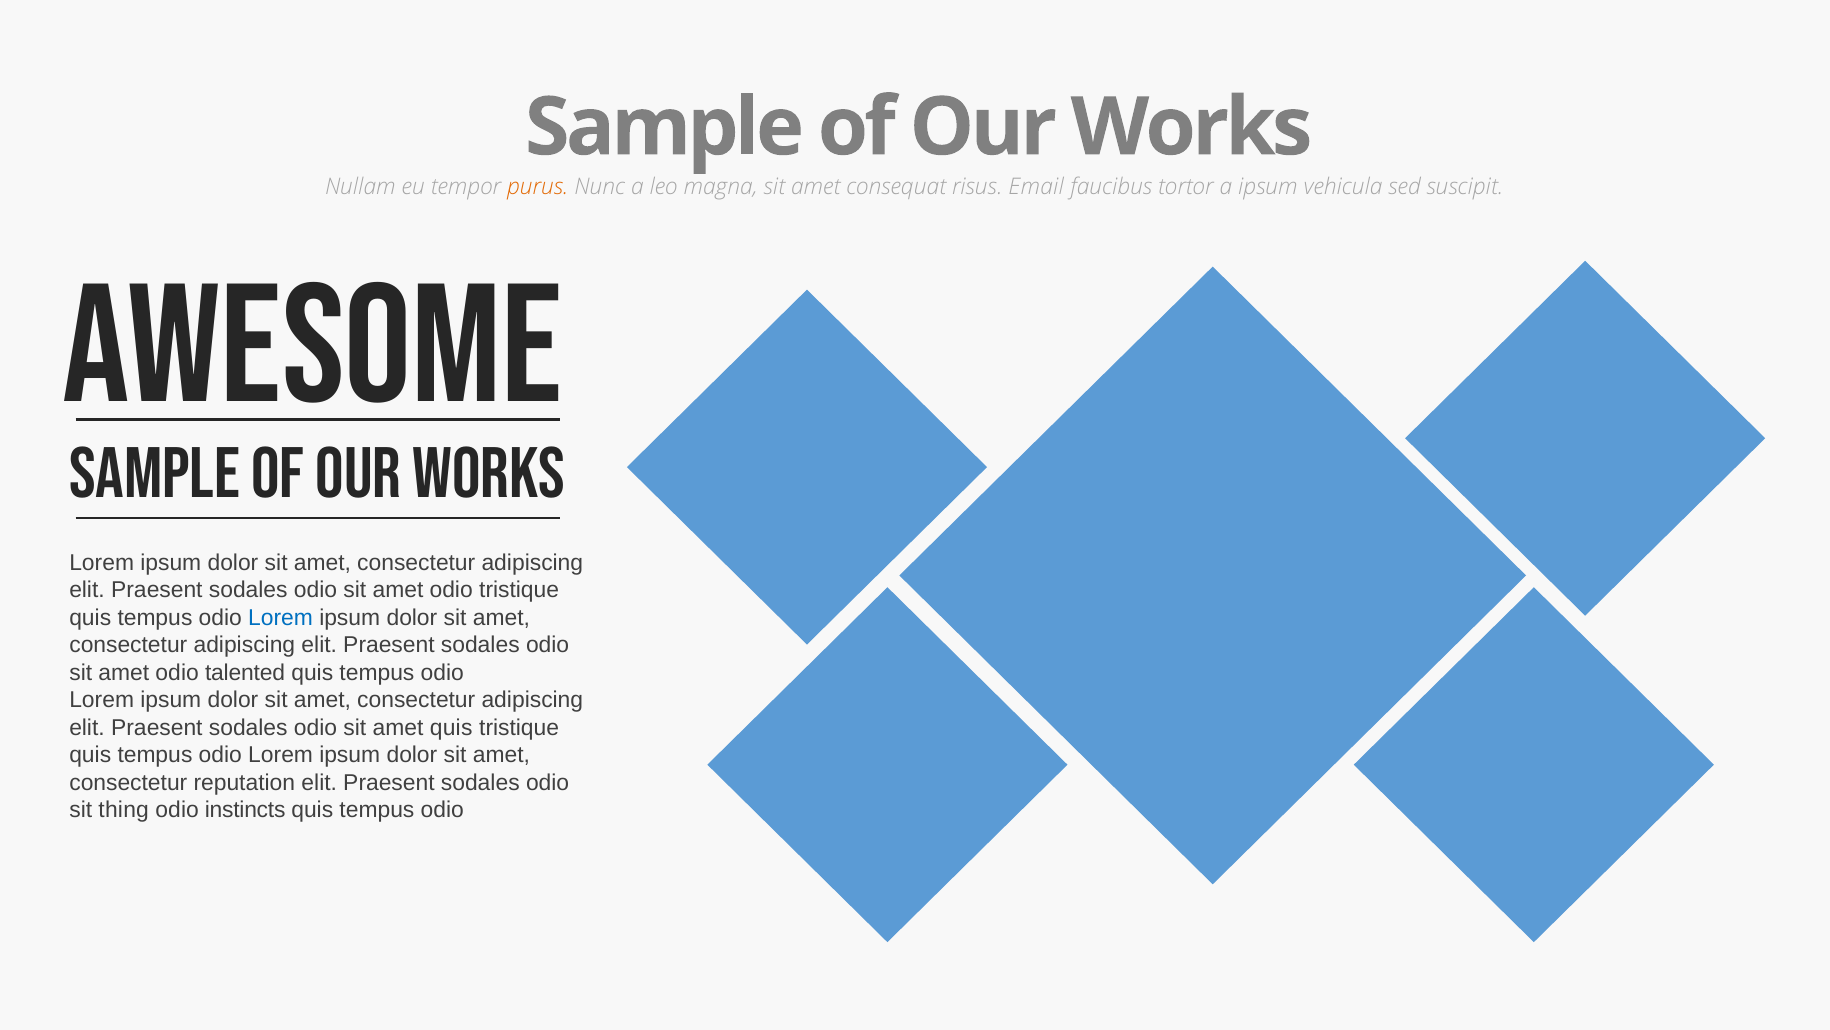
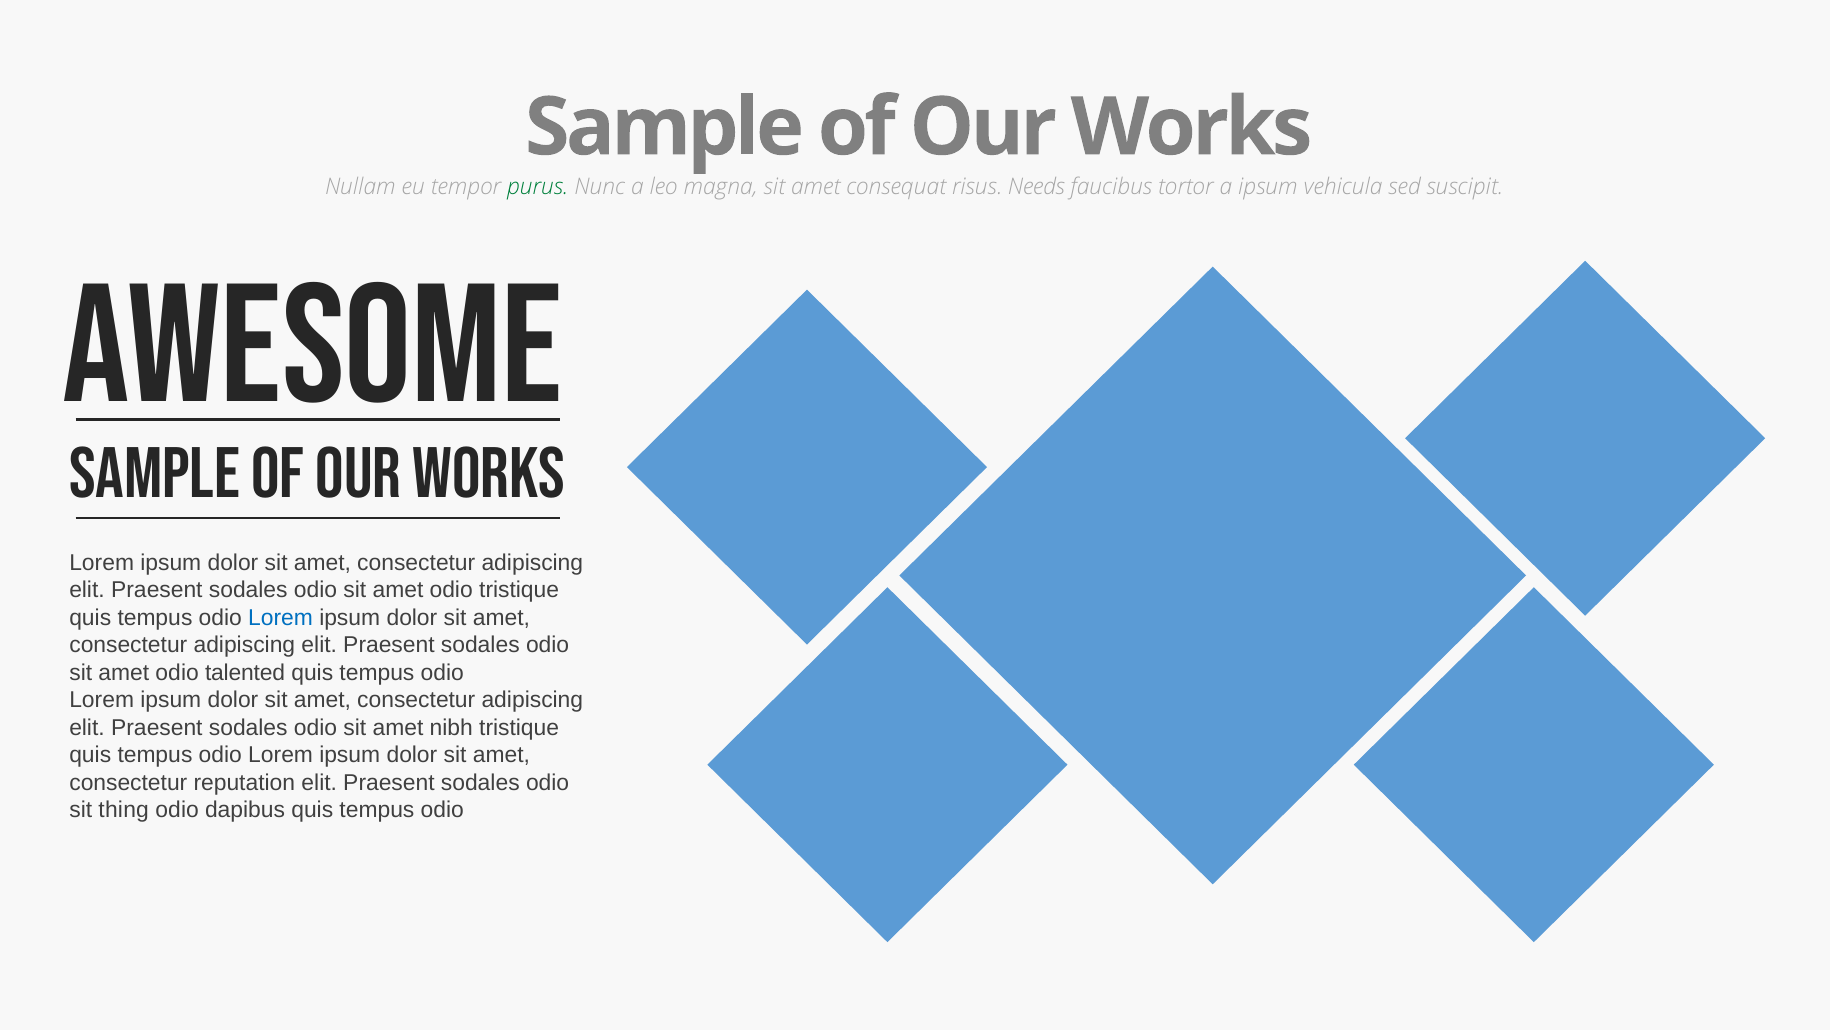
purus colour: orange -> green (538, 187)
Email: Email -> Needs (1036, 187)
amet quis: quis -> nibh (451, 727)
instincts: instincts -> dapibus (245, 810)
